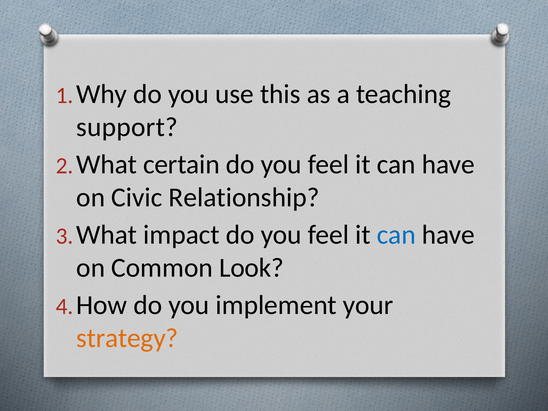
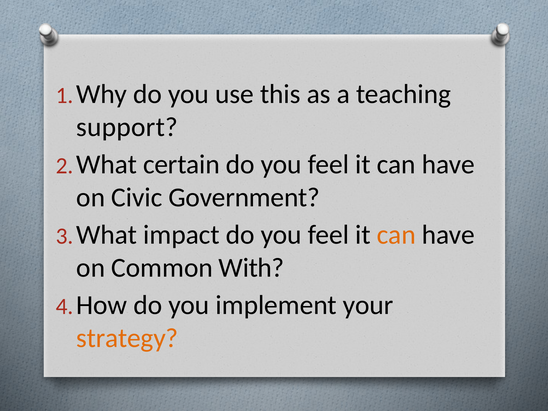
Relationship: Relationship -> Government (244, 197)
can colour: blue -> orange (396, 235)
Look: Look -> With (251, 268)
